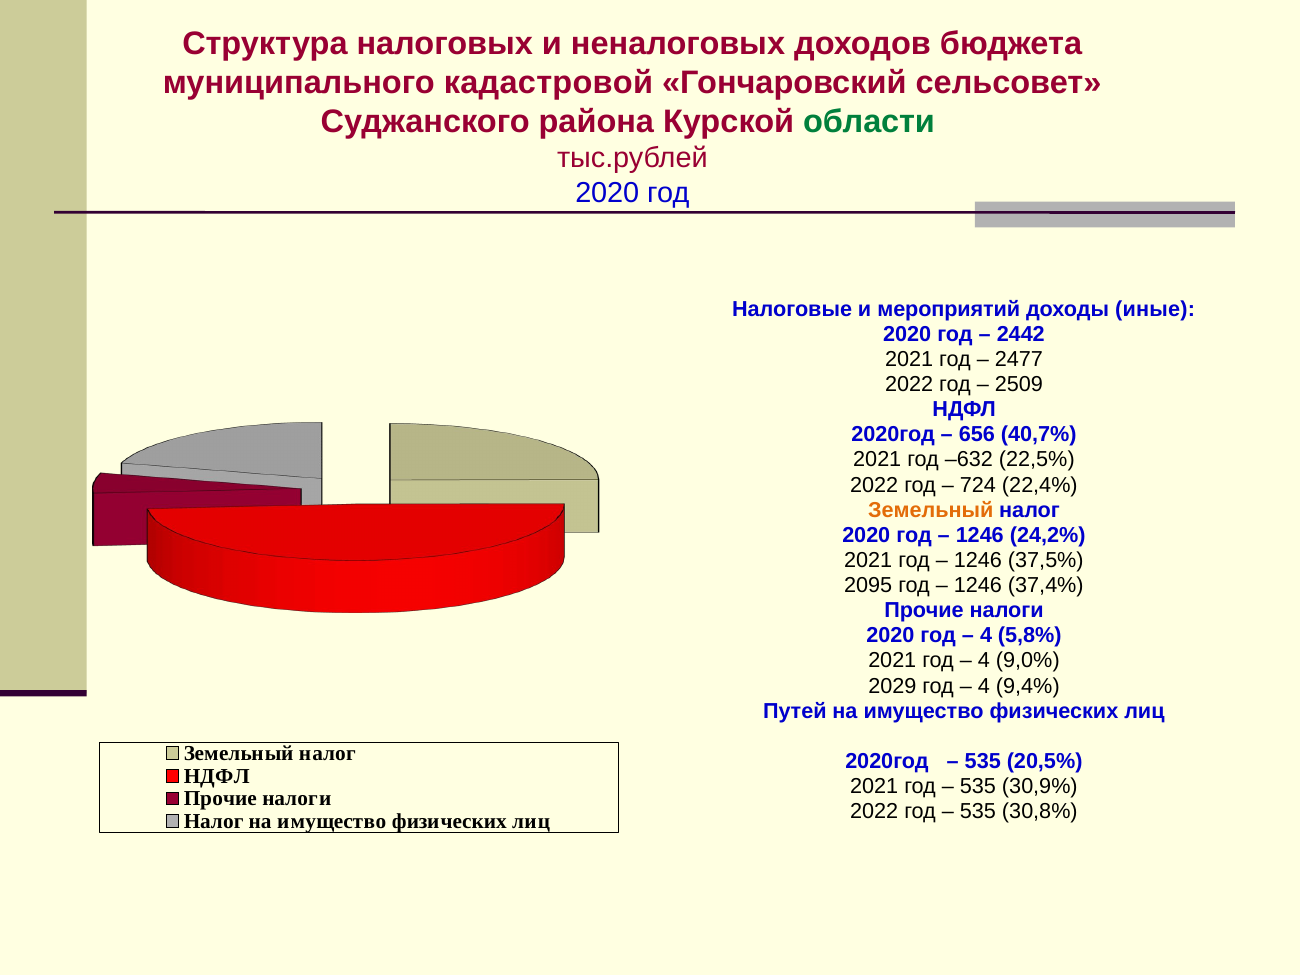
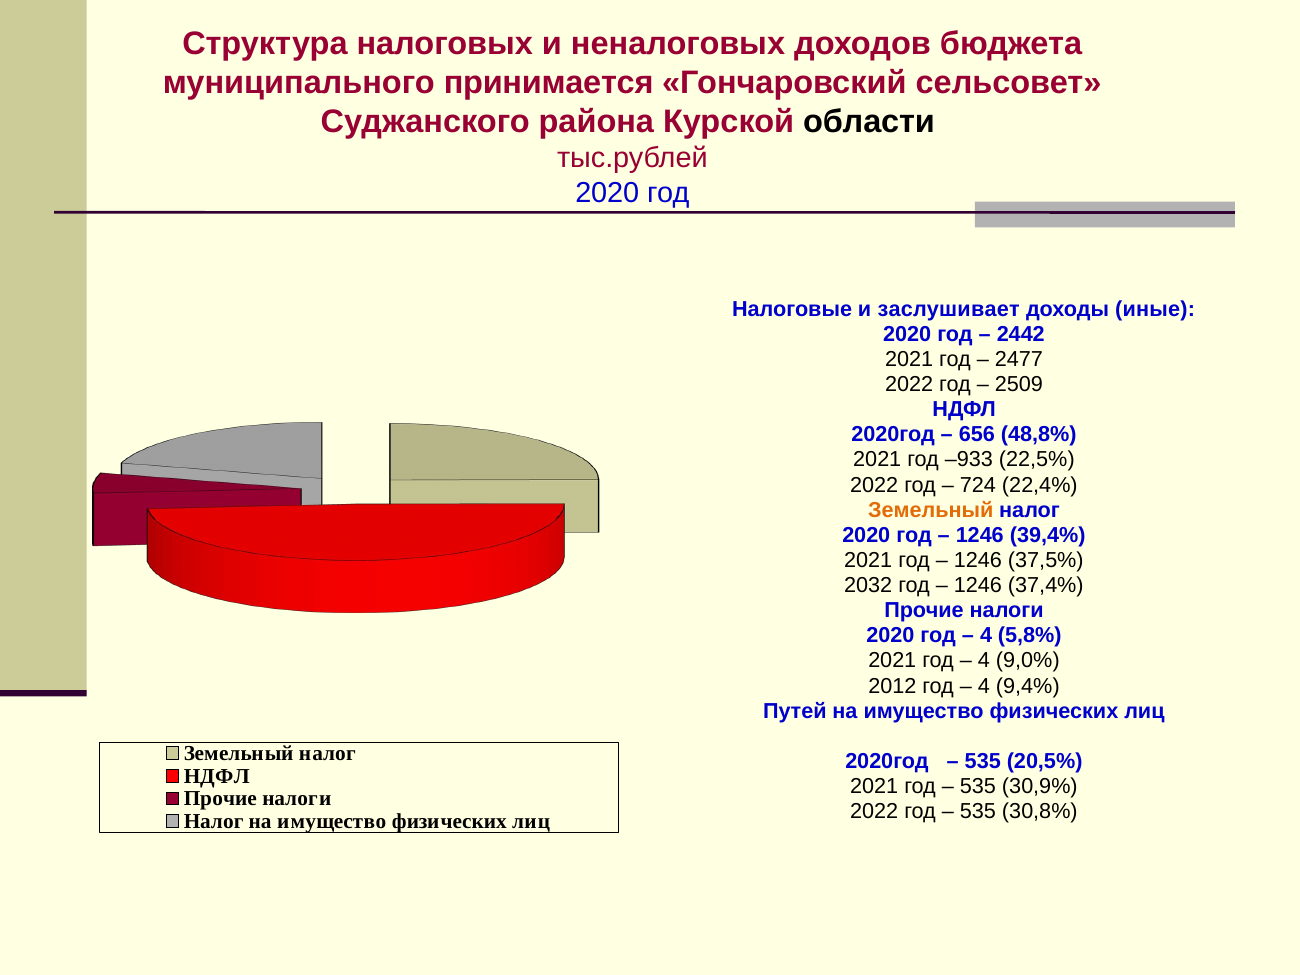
кадастровой: кадастровой -> принимается (549, 83)
области colour: green -> black (869, 122)
мероприятий: мероприятий -> заслушивает (949, 309)
40,7%: 40,7% -> 48,8% (1039, 435)
–632: –632 -> –933 (969, 460)
24,2%: 24,2% -> 39,4% (1048, 535)
2095: 2095 -> 2032 (868, 585)
2029: 2029 -> 2012 (892, 686)
